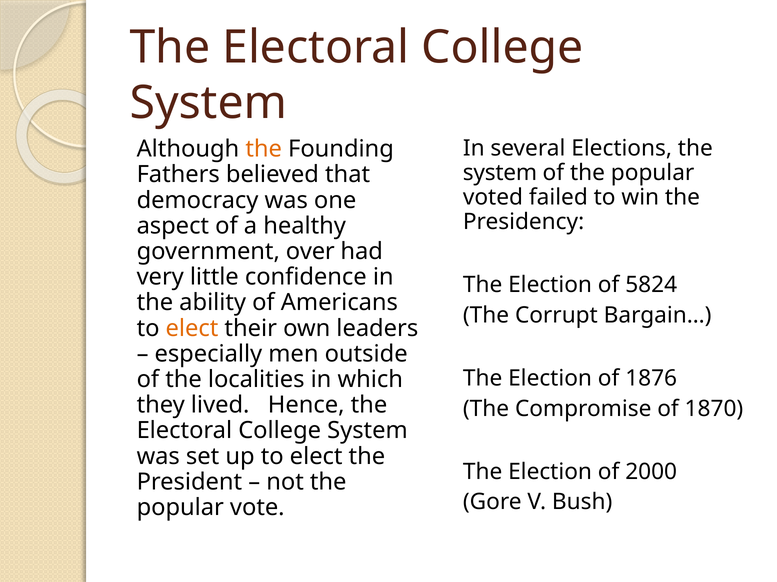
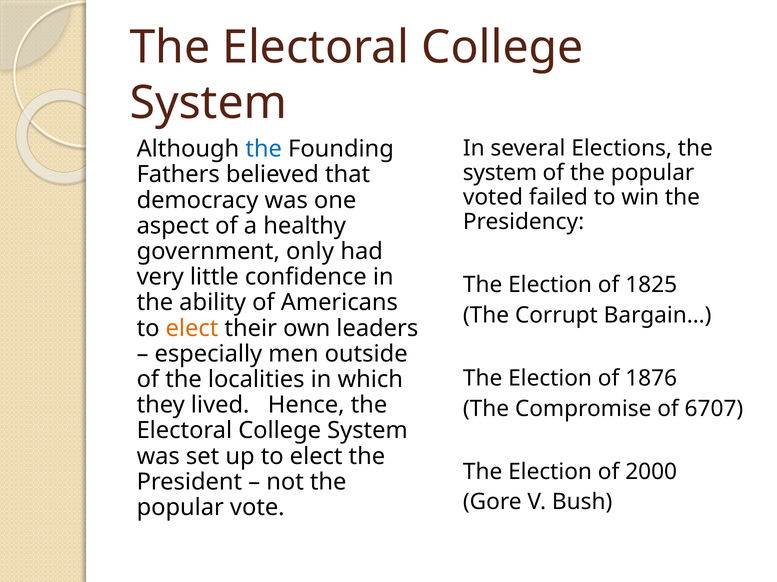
the colour: orange -> blue (264, 149)
over: over -> only (310, 252)
5824: 5824 -> 1825 (651, 285)
1870: 1870 -> 6707 (714, 409)
